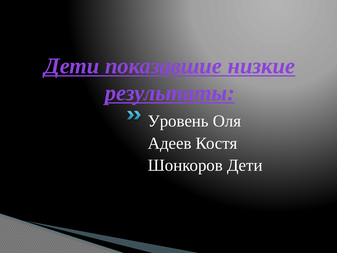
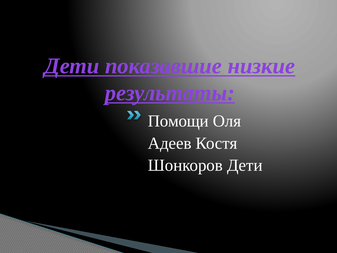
Уровень: Уровень -> Помощи (178, 121)
